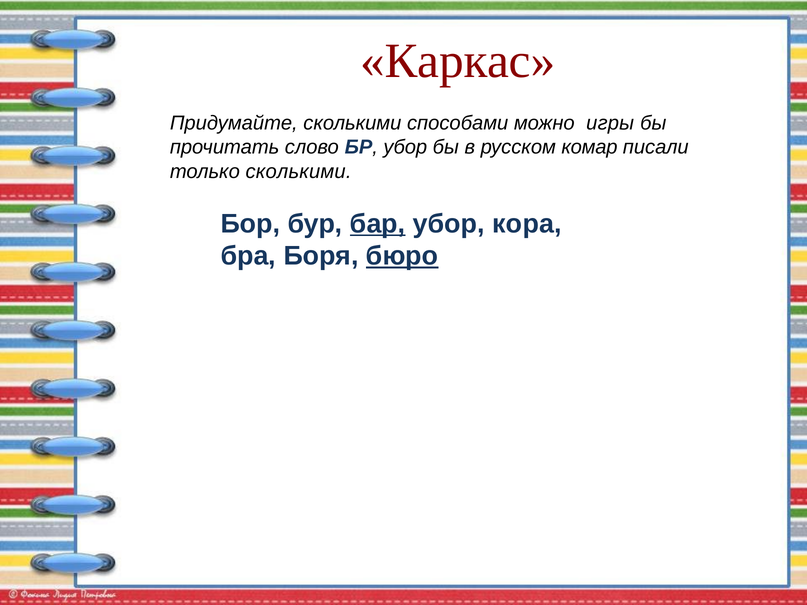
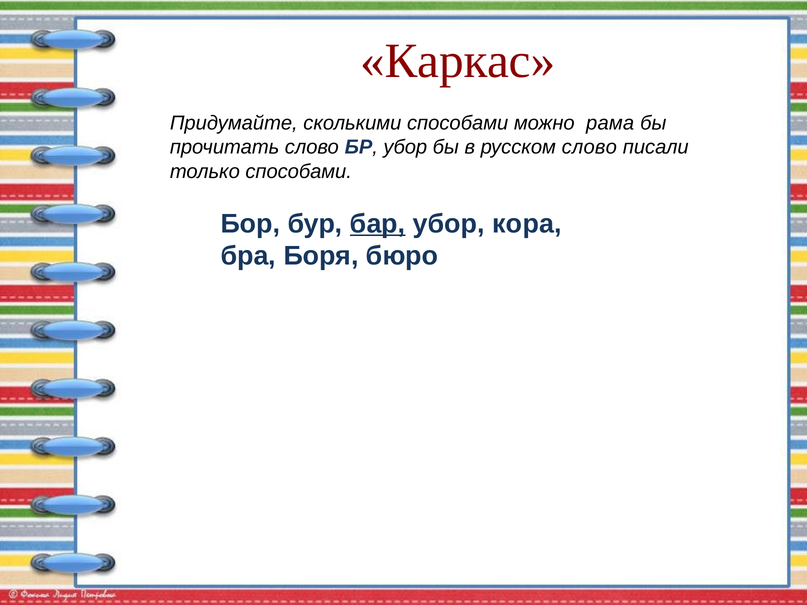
игры: игры -> рама (610, 123)
русском комар: комар -> слово (589, 147)
только сколькими: сколькими -> способами (299, 171)
бюро underline: present -> none (402, 256)
